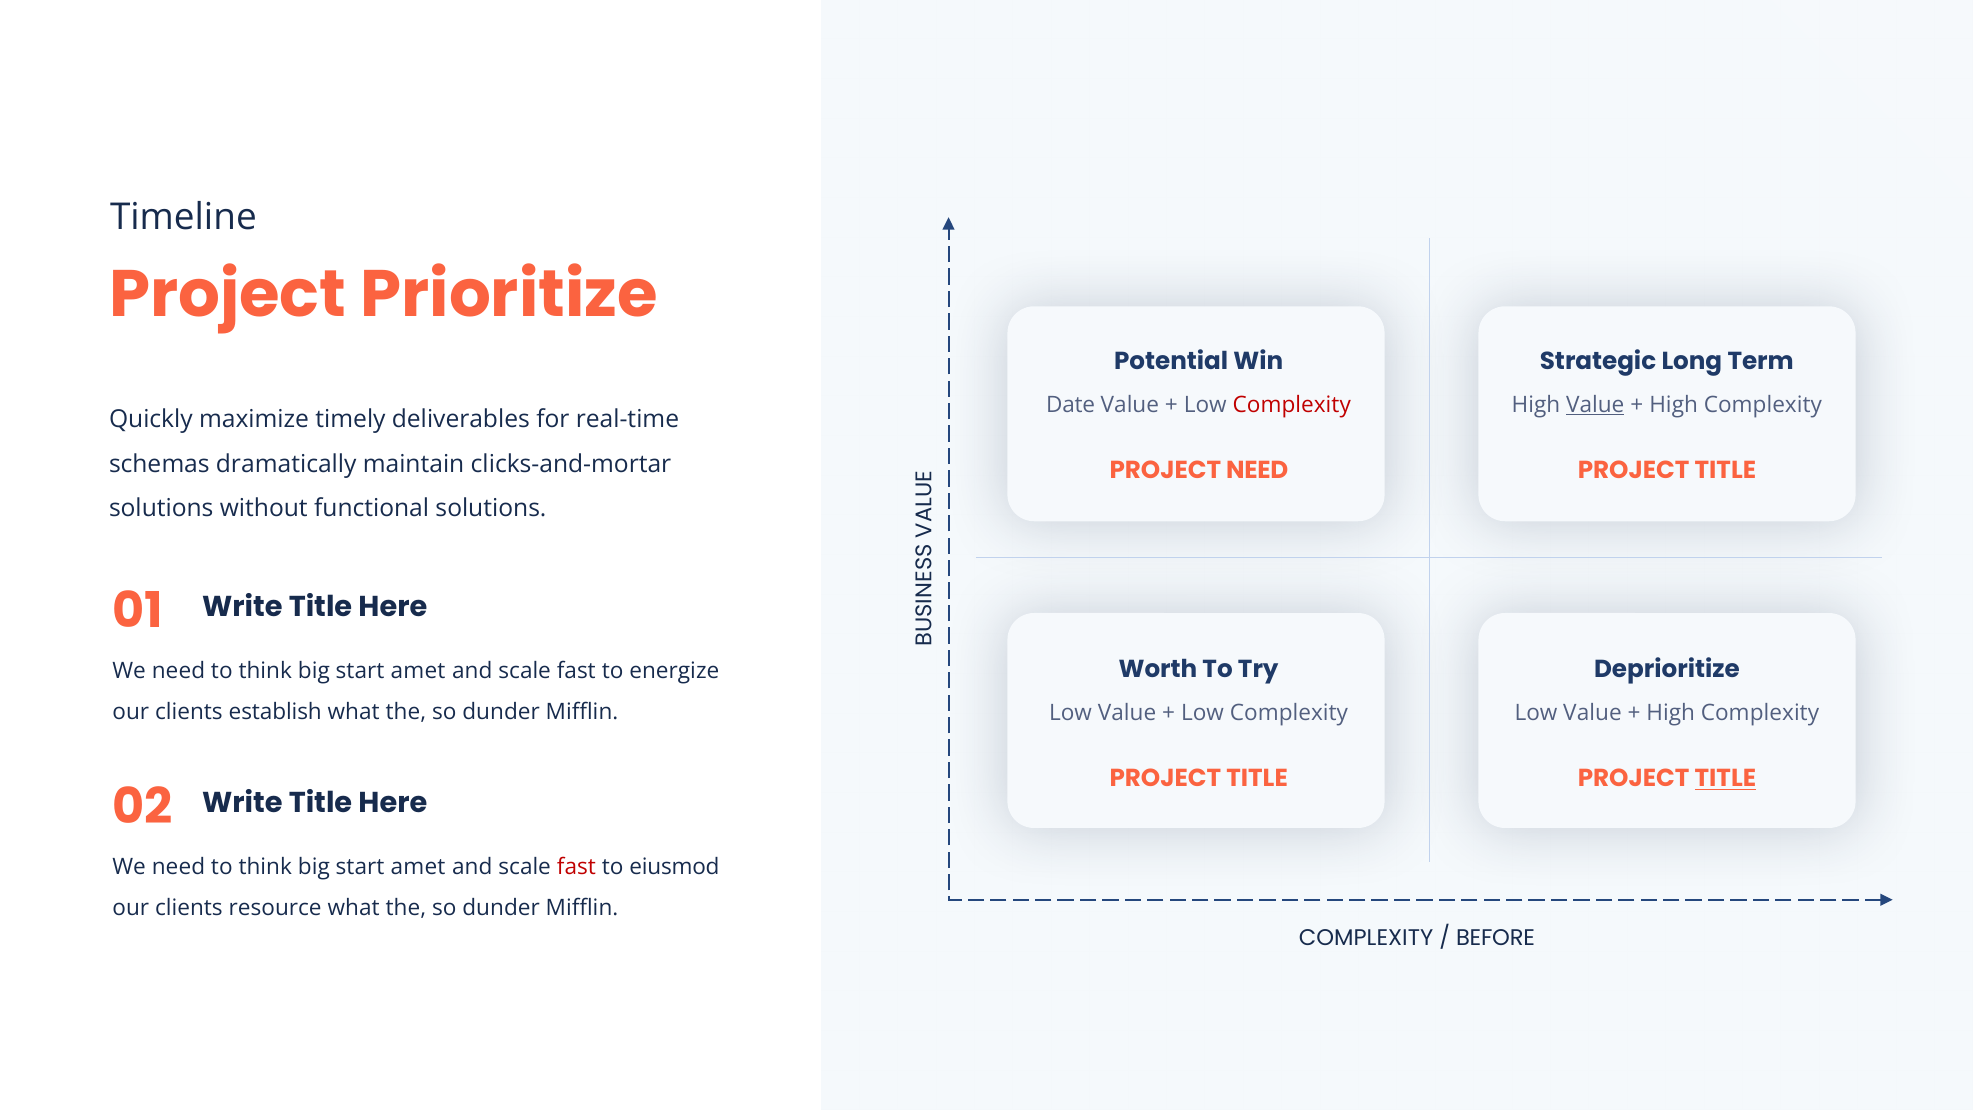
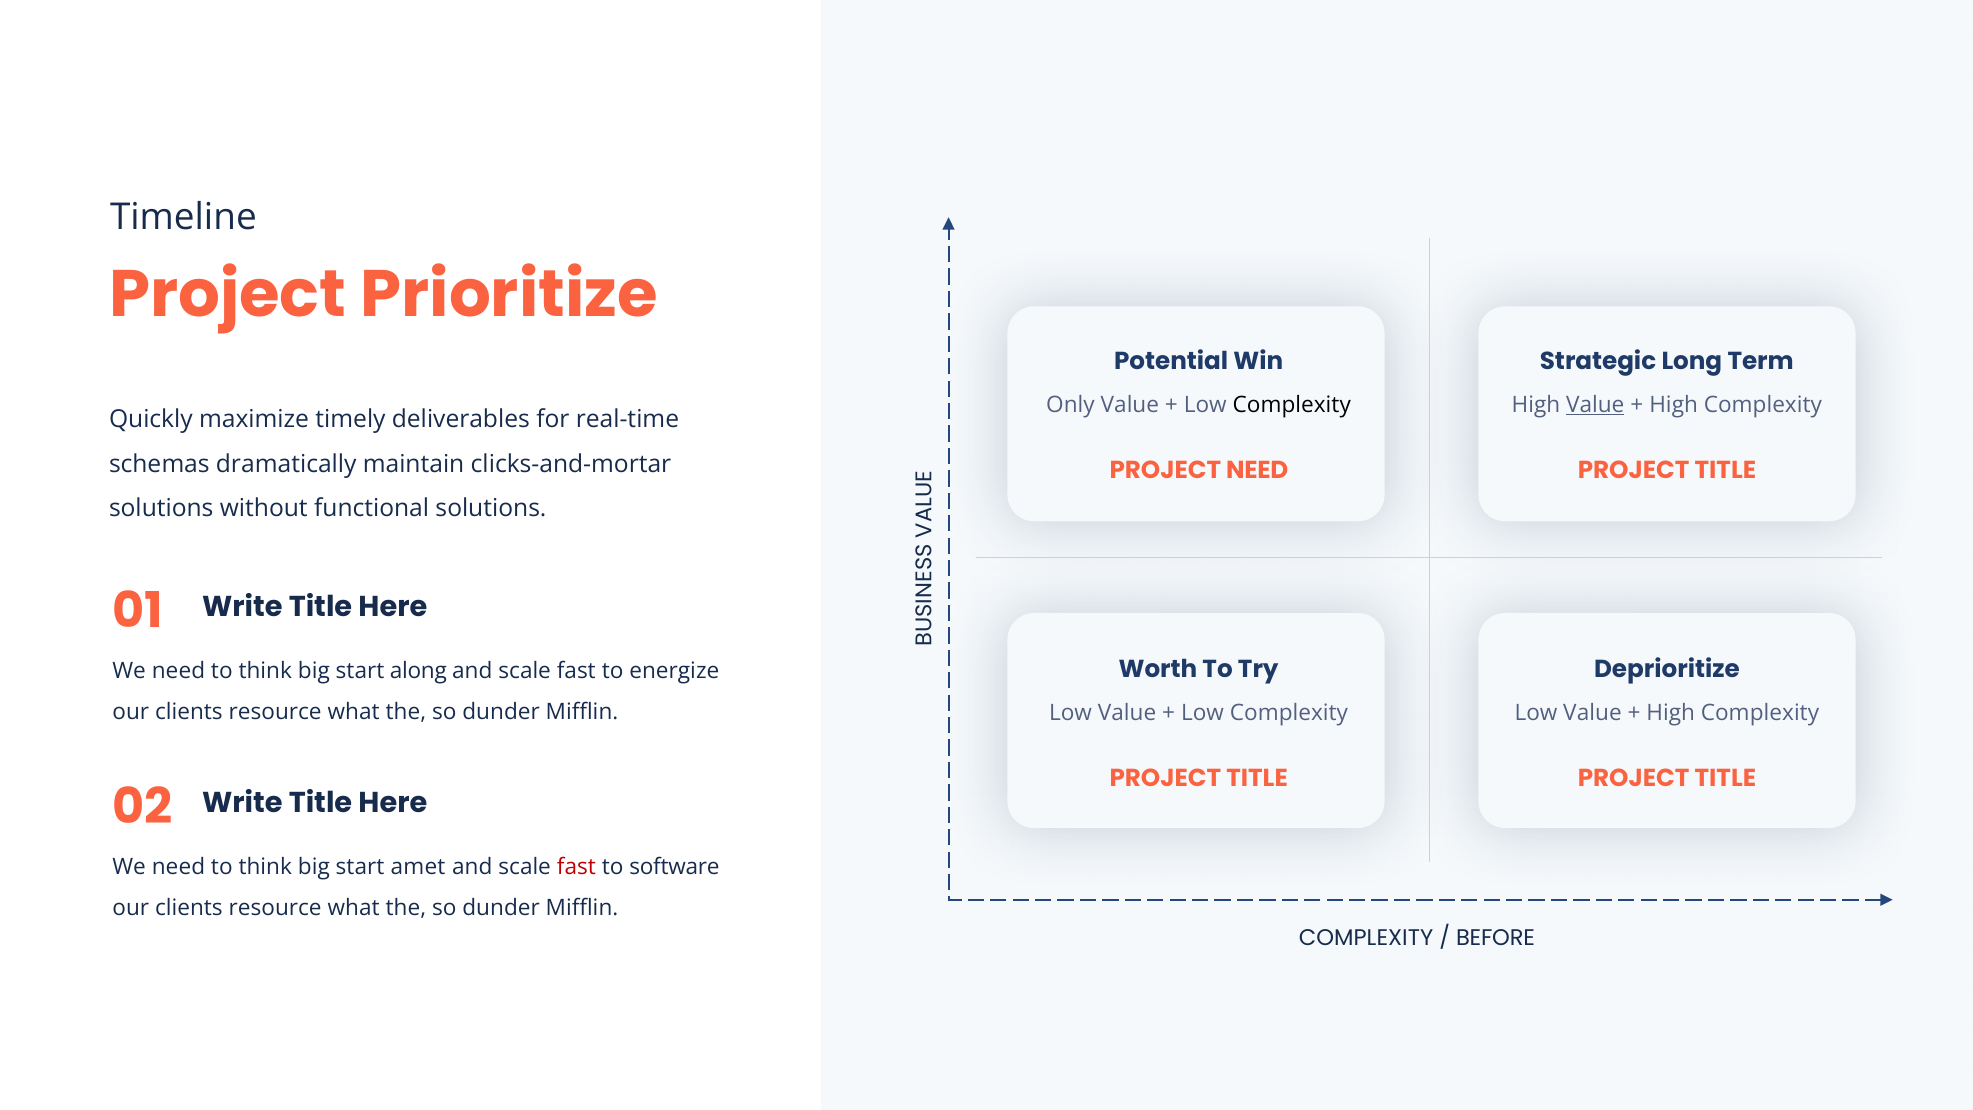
Date: Date -> Only (1071, 405)
Complexity colour: red -> black (1292, 405)
amet: amet -> along (418, 671)
establish: establish -> resource (275, 712)
TITLE underline: present -> none (1725, 779)
eiusmod: eiusmod -> software (674, 867)
